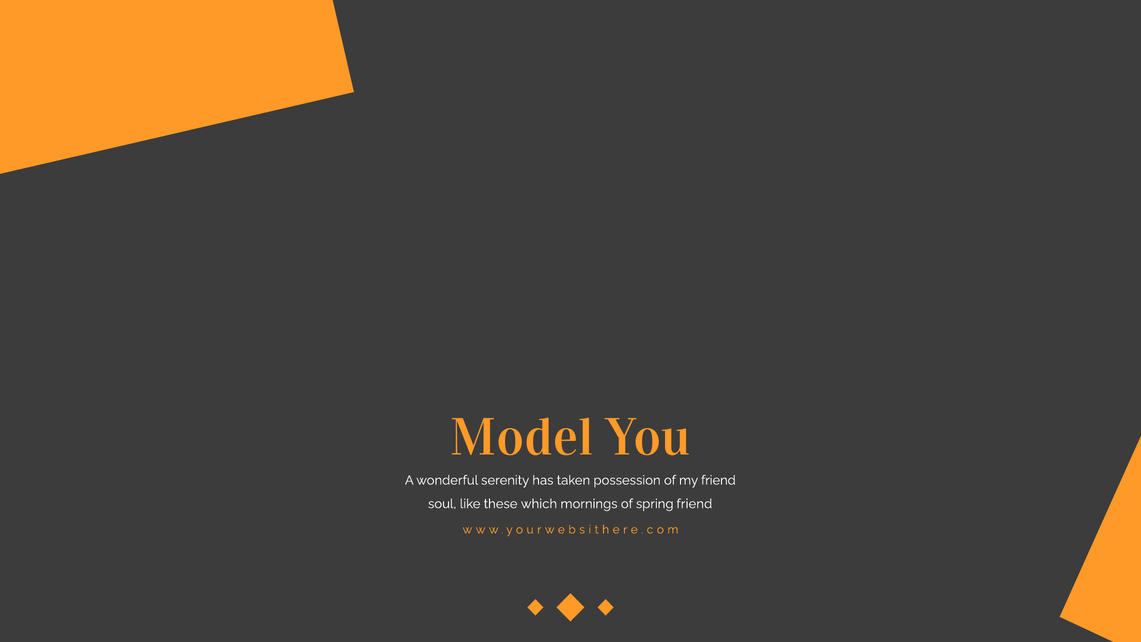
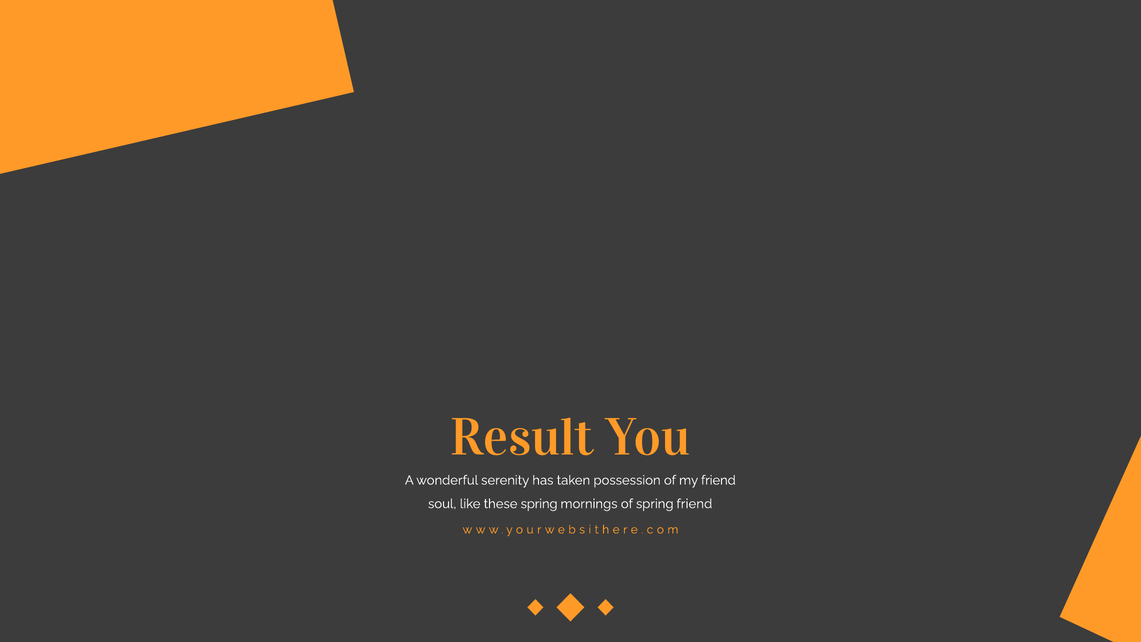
Model: Model -> Result (522, 438)
these which: which -> spring (539, 504)
